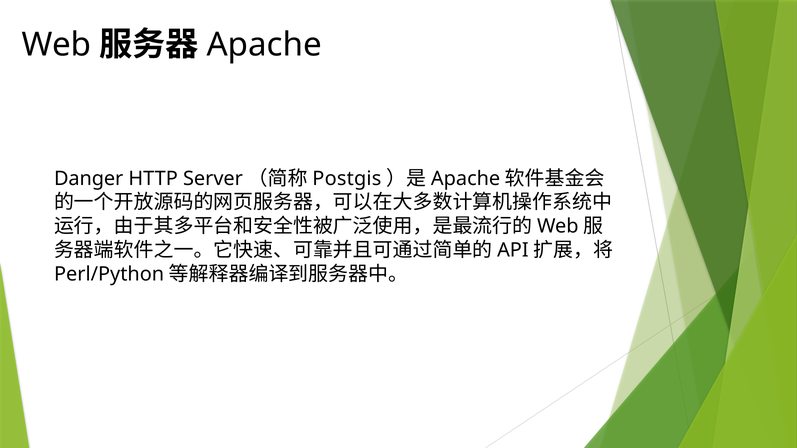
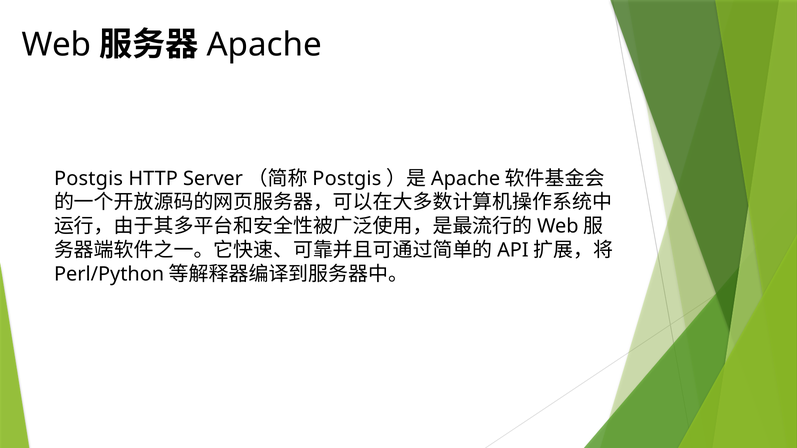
Danger: Danger -> Postgis (89, 179)
